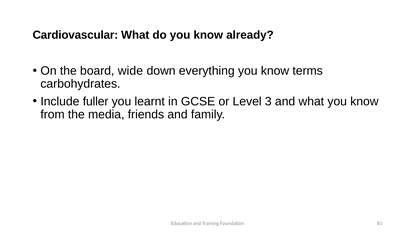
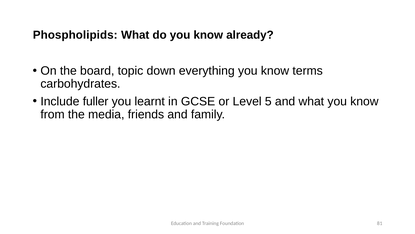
Cardiovascular: Cardiovascular -> Phospholipids (75, 35)
wide: wide -> topic (130, 71)
3: 3 -> 5 (268, 101)
